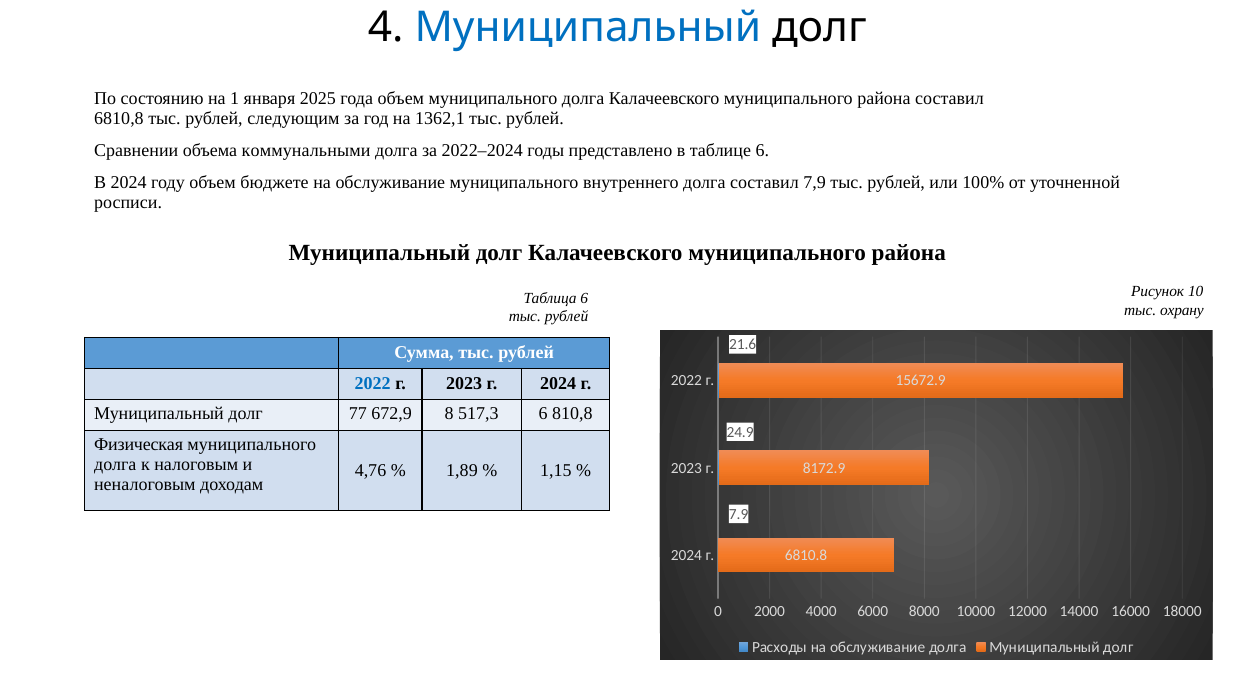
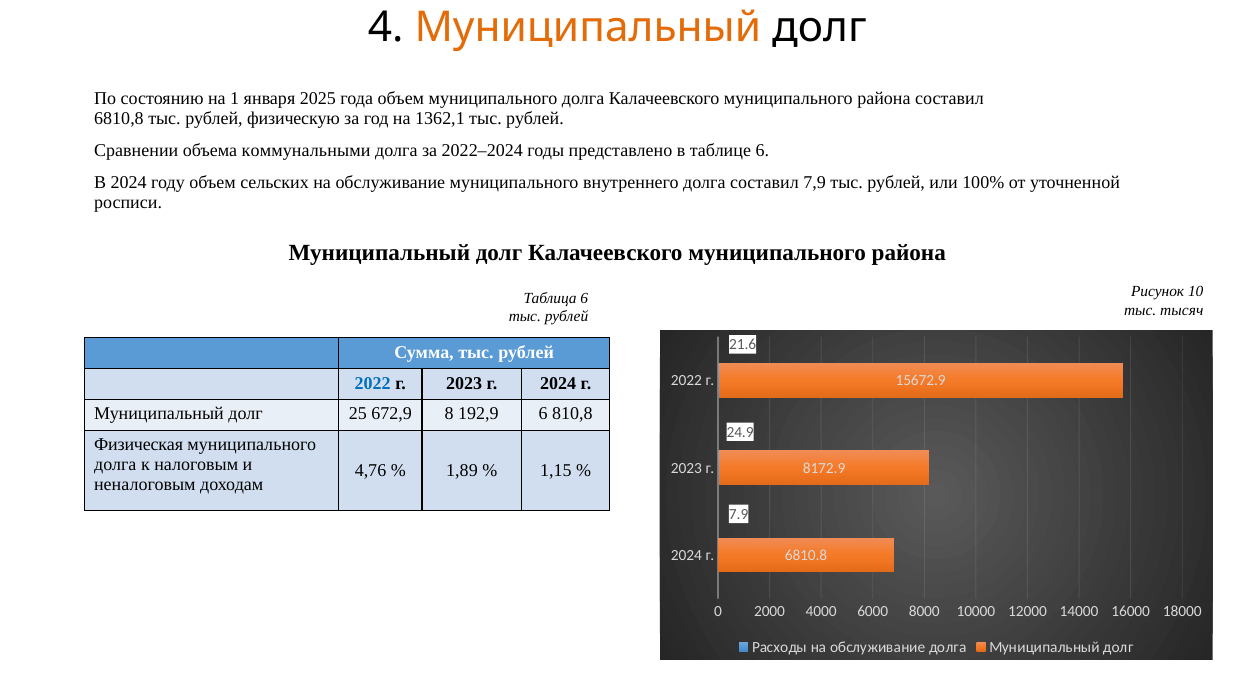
Муниципальный colour: blue -> orange (588, 27)
следующим: следующим -> физическую (294, 118)
бюджете: бюджете -> сельских (275, 183)
охрану: охрану -> тысяч (1182, 310)
77: 77 -> 25 (358, 414)
517,3: 517,3 -> 192,9 (478, 414)
